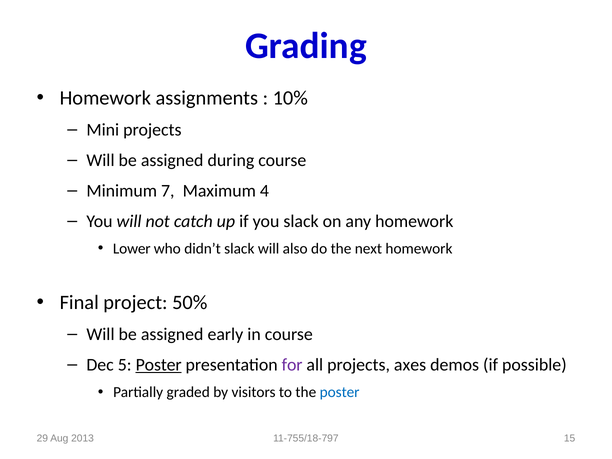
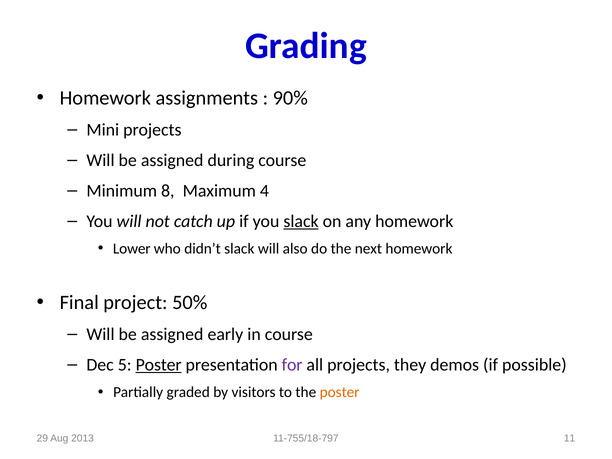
10%: 10% -> 90% (290, 98)
7: 7 -> 8 (168, 191)
slack underline: none -> present (301, 221)
axes: axes -> they (410, 365)
poster colour: blue -> orange (340, 392)
15: 15 -> 11 (570, 438)
